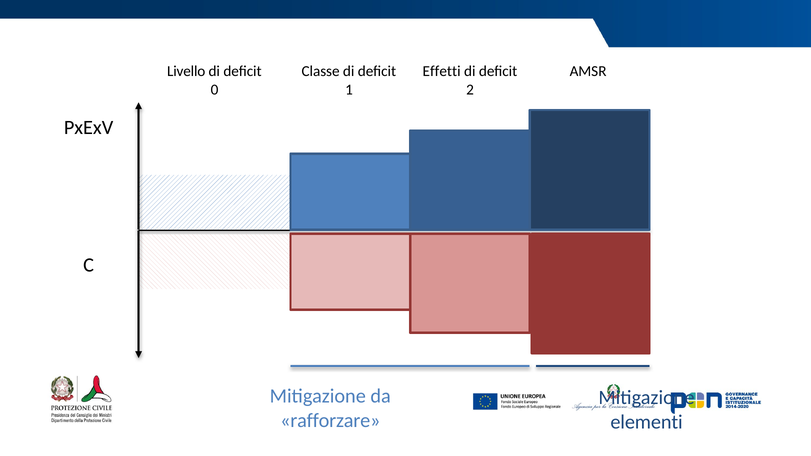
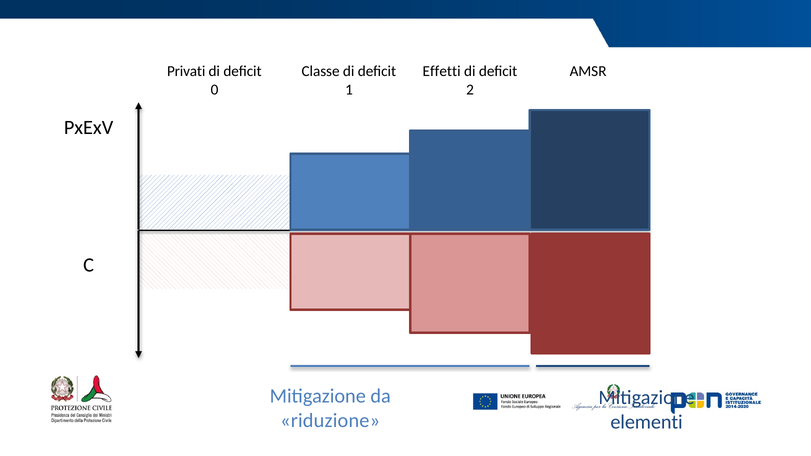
Livello: Livello -> Privati (186, 71)
rafforzare: rafforzare -> riduzione (330, 421)
